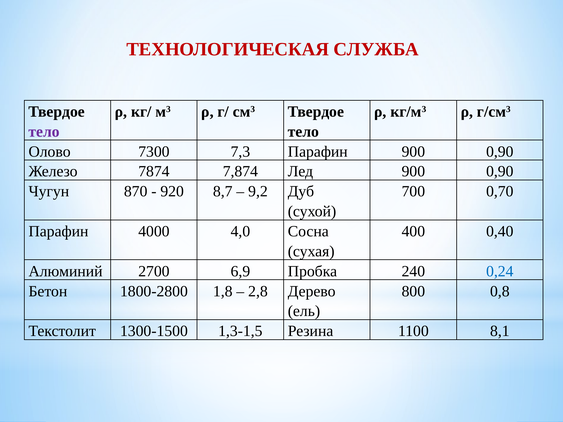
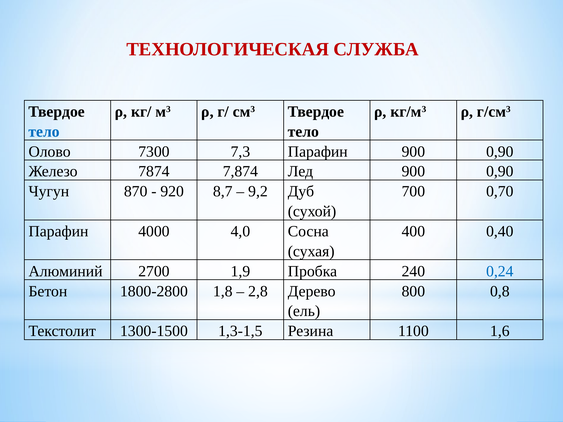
тело colour: purple -> blue (44, 132)
6,9: 6,9 -> 1,9 (240, 271)
8,1: 8,1 -> 1,6 (500, 331)
